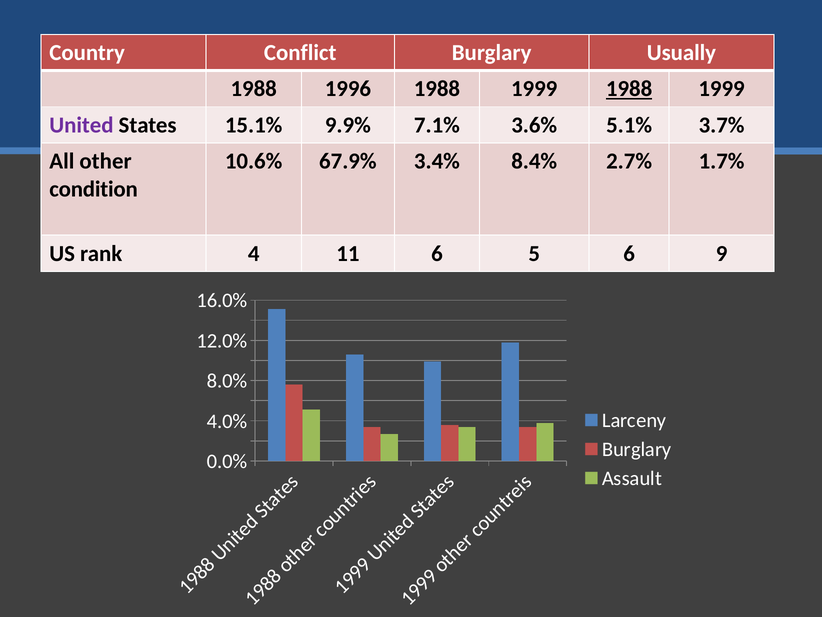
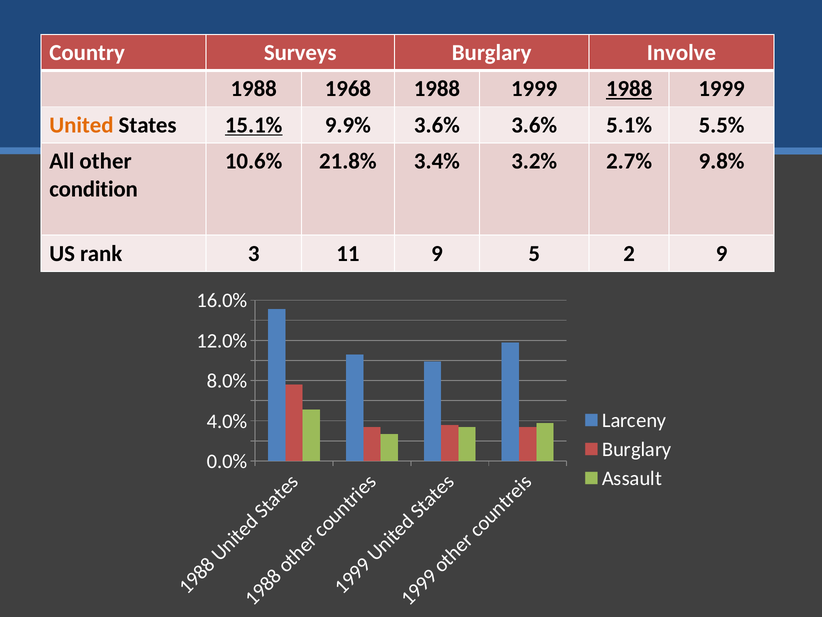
Conflict: Conflict -> Surveys (300, 53)
Usually: Usually -> Involve (681, 53)
1996: 1996 -> 1968 (348, 89)
United colour: purple -> orange (81, 125)
15.1% underline: none -> present (254, 125)
9.9% 7.1%: 7.1% -> 3.6% (437, 125)
3.7%: 3.7% -> 5.5% (722, 125)
67.9%: 67.9% -> 21.8% (348, 161)
8.4%: 8.4% -> 3.2% (534, 161)
1.7%: 1.7% -> 9.8% (722, 161)
4: 4 -> 3 (254, 253)
11 6: 6 -> 9 (437, 253)
5 6: 6 -> 2 (629, 253)
